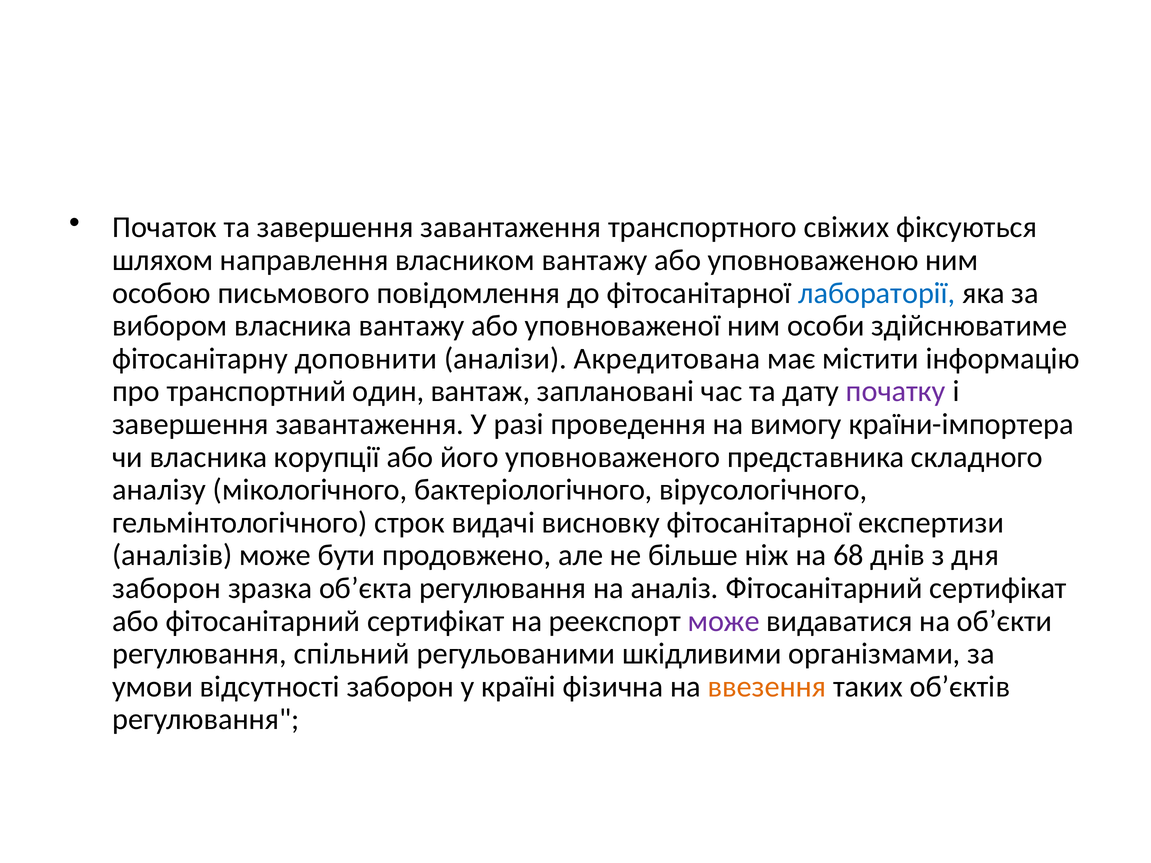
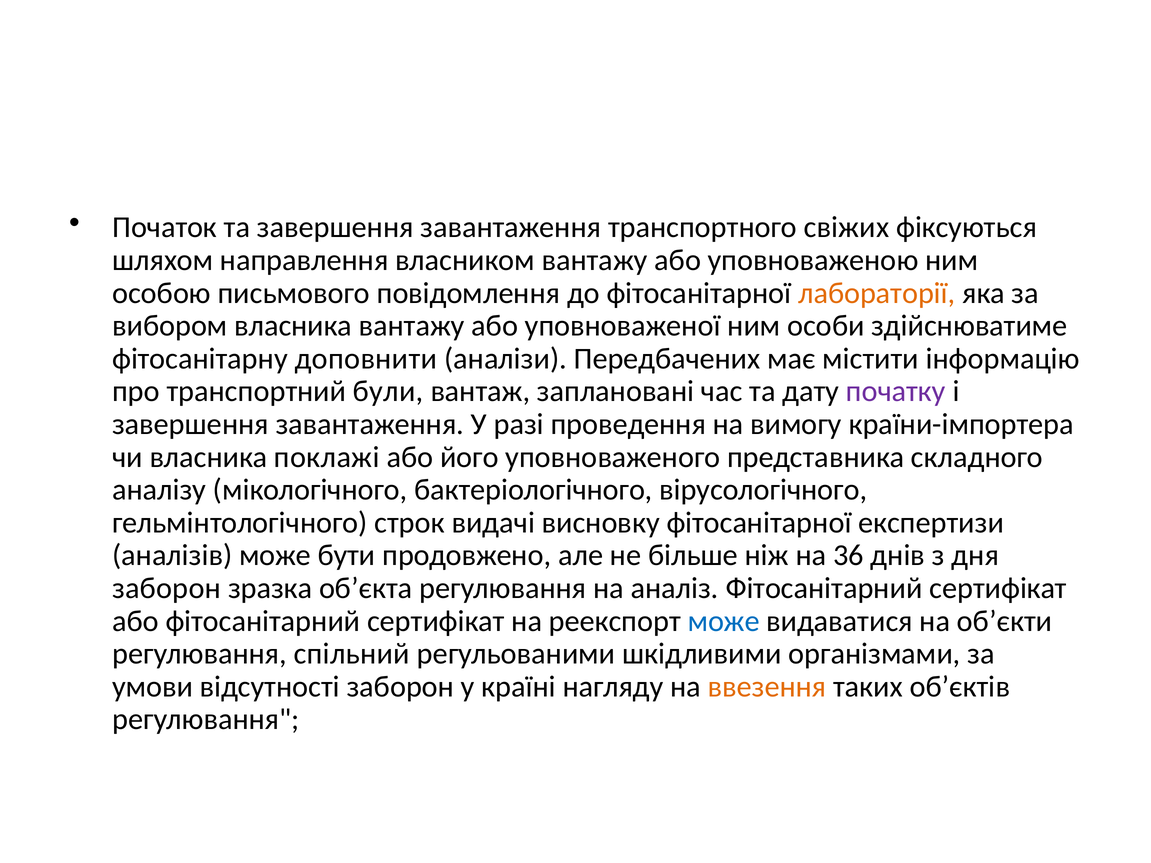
лабораторії colour: blue -> orange (877, 293)
Акредитована: Акредитована -> Передбачених (667, 359)
один: один -> були (388, 392)
корупції: корупції -> поклажі (327, 457)
68: 68 -> 36 (848, 556)
може colour: purple -> blue (724, 621)
фізична: фізична -> нагляду (613, 687)
